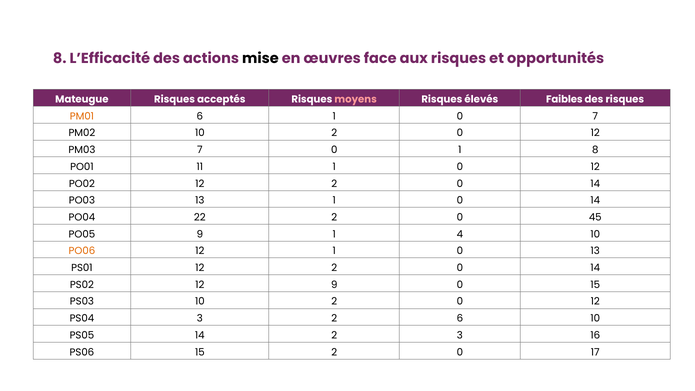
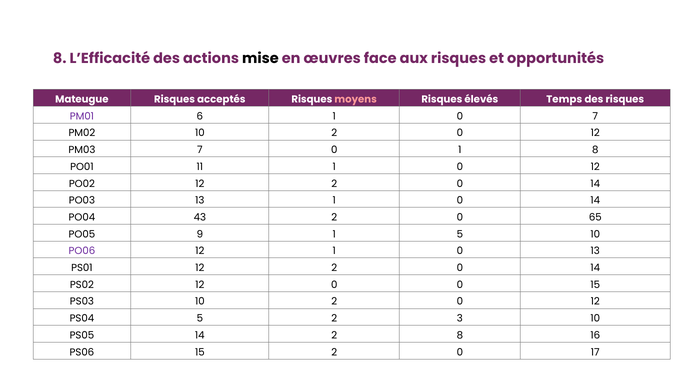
Faibles: Faibles -> Temps (564, 99)
PM01 colour: orange -> purple (82, 116)
22: 22 -> 43 (200, 217)
45: 45 -> 65 (595, 217)
1 4: 4 -> 5 (460, 234)
PO06 colour: orange -> purple (82, 251)
12 9: 9 -> 0 (334, 285)
PS04 3: 3 -> 5 (200, 318)
2 6: 6 -> 3 (460, 318)
2 3: 3 -> 8 (460, 335)
